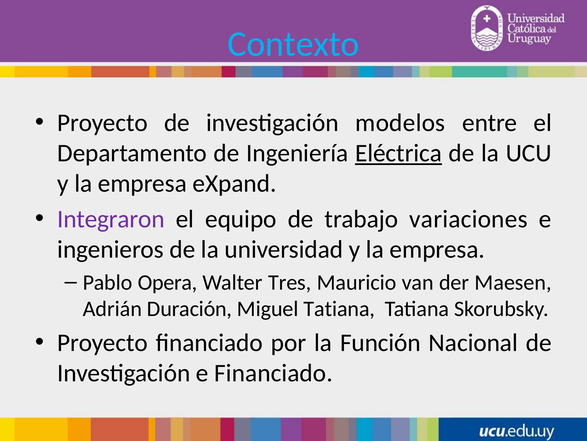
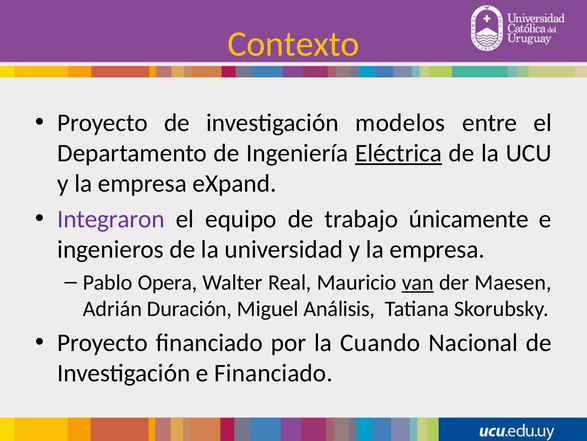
Contexto colour: light blue -> yellow (294, 44)
variaciones: variaciones -> únicamente (469, 219)
Tres: Tres -> Real (290, 282)
van underline: none -> present (418, 282)
Miguel Tatiana: Tatiana -> Análisis (339, 308)
Función: Función -> Cuando (380, 342)
